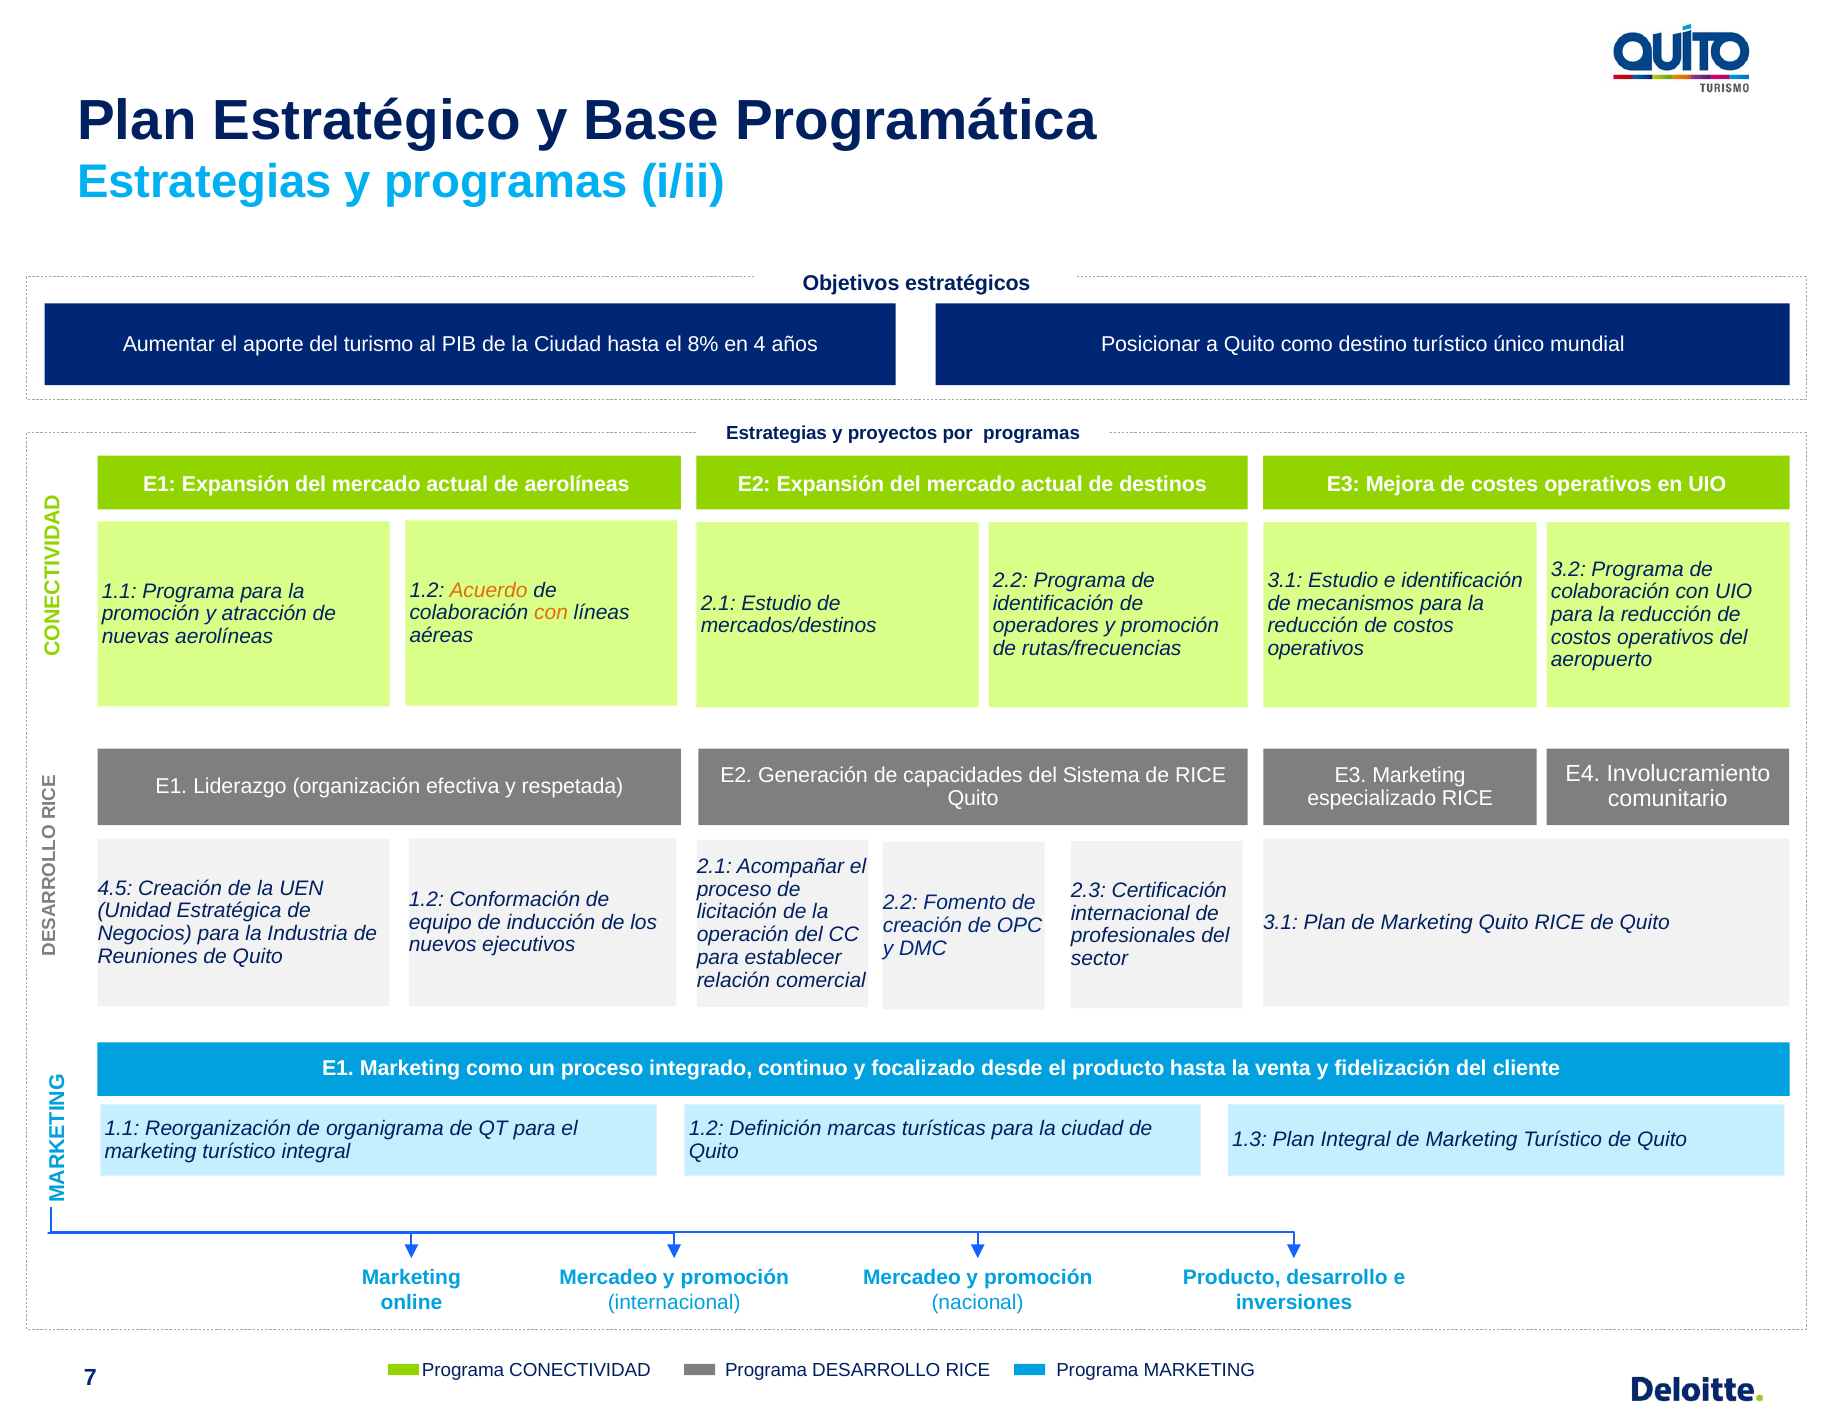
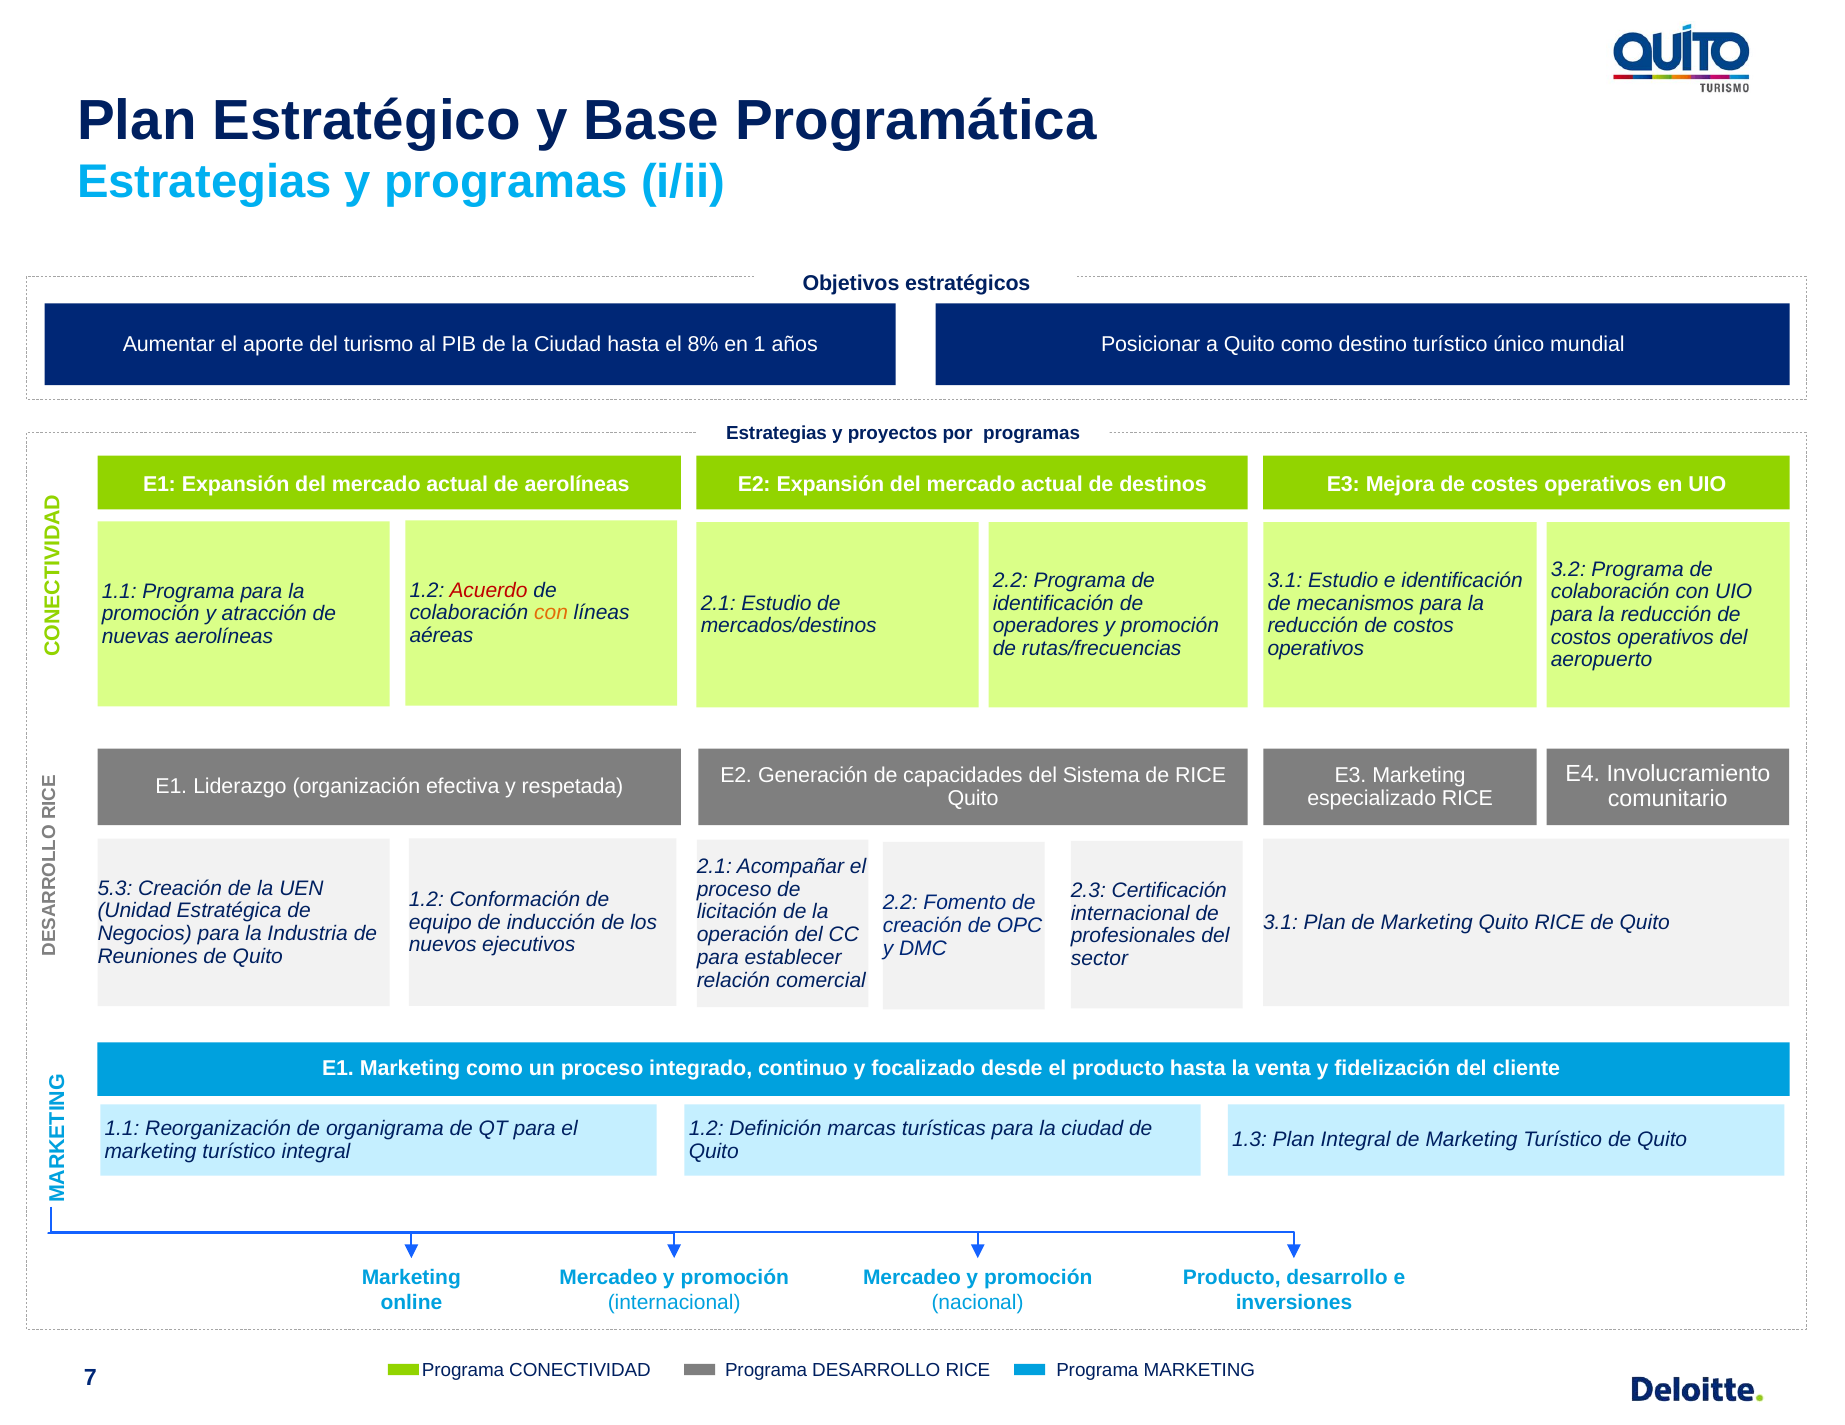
4: 4 -> 1 (760, 344)
Acuerdo colour: orange -> red (489, 590)
4.5: 4.5 -> 5.3 (115, 889)
